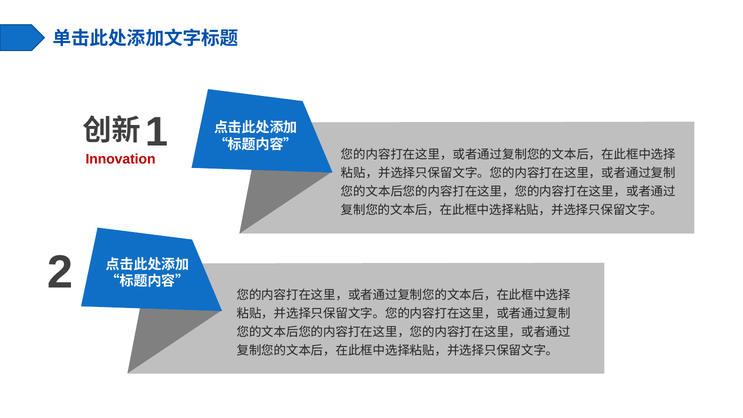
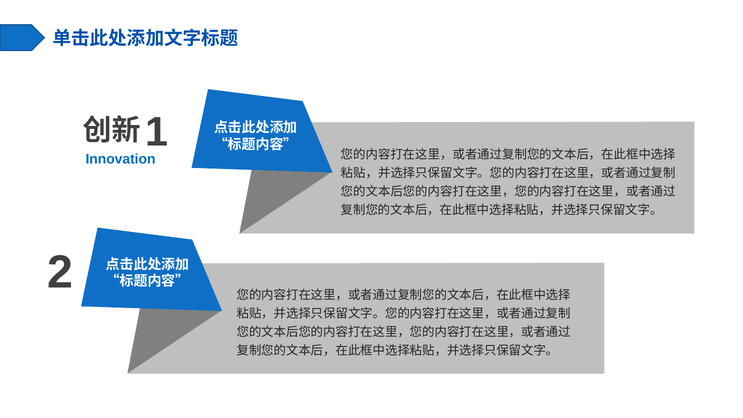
Innovation colour: red -> blue (121, 159)
